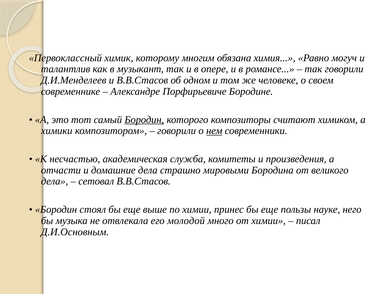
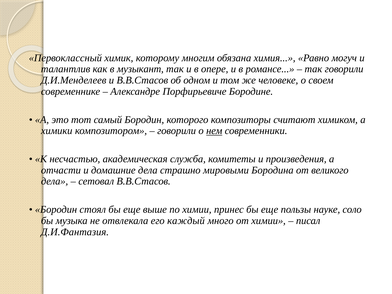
Бородин underline: present -> none (144, 120)
него: него -> соло (352, 210)
молодой: молодой -> каждый (186, 221)
Д.И.Основным: Д.И.Основным -> Д.И.Фантазия (75, 232)
